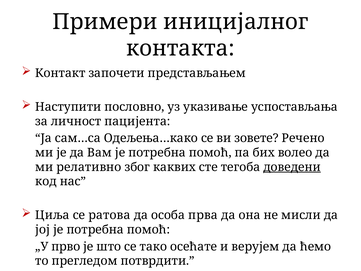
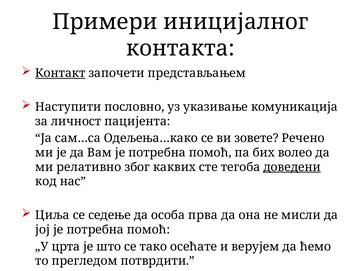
Контакт underline: none -> present (60, 73)
успостављања: успостављања -> комуникација (294, 107)
ратова: ратова -> седење (109, 215)
прво: прво -> црта (66, 246)
